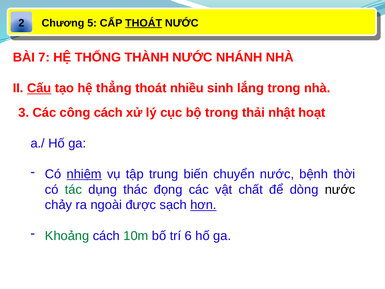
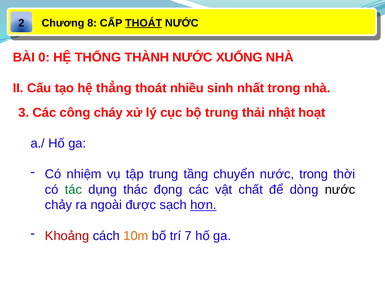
5: 5 -> 8 (92, 23)
7: 7 -> 0 (44, 57)
NHÁNH: NHÁNH -> XUỐNG (239, 57)
Cấu underline: present -> none (39, 88)
lắng: lắng -> nhất (251, 88)
công cách: cách -> cháy (108, 112)
bộ trong: trong -> trung (222, 112)
nhiệm underline: present -> none (84, 174)
biến: biến -> tầng (196, 174)
nước bệnh: bệnh -> trong (314, 174)
Khoảng colour: green -> red (67, 236)
10m colour: green -> orange (136, 236)
6: 6 -> 7 (188, 236)
